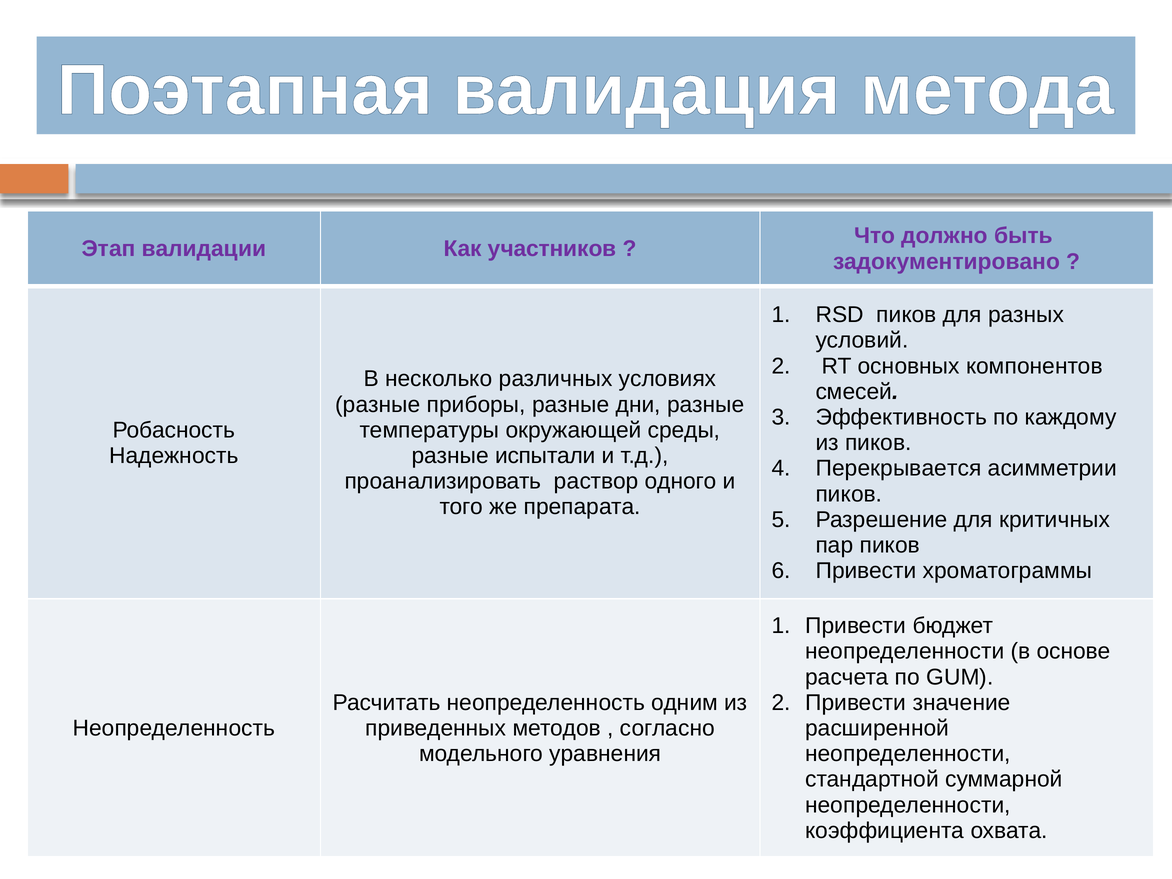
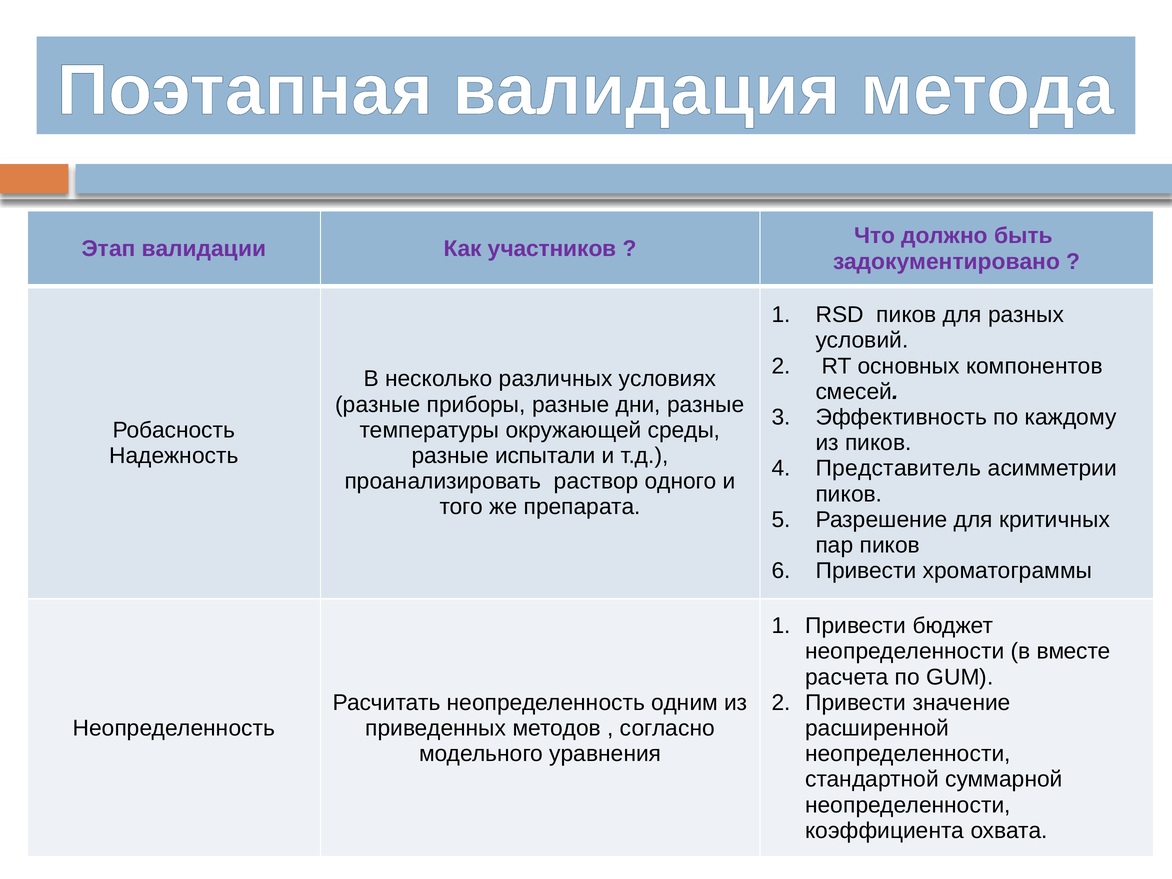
Перекрывается: Перекрывается -> Представитель (898, 468)
основе: основе -> вместе (1074, 651)
